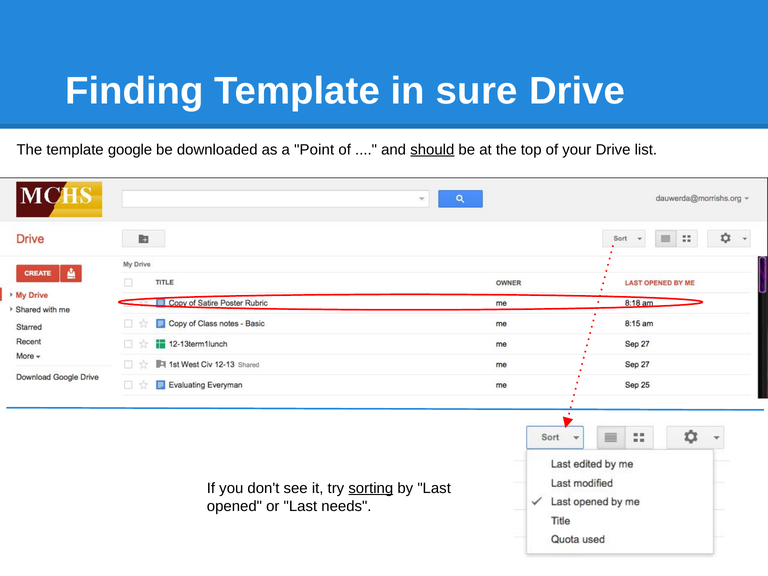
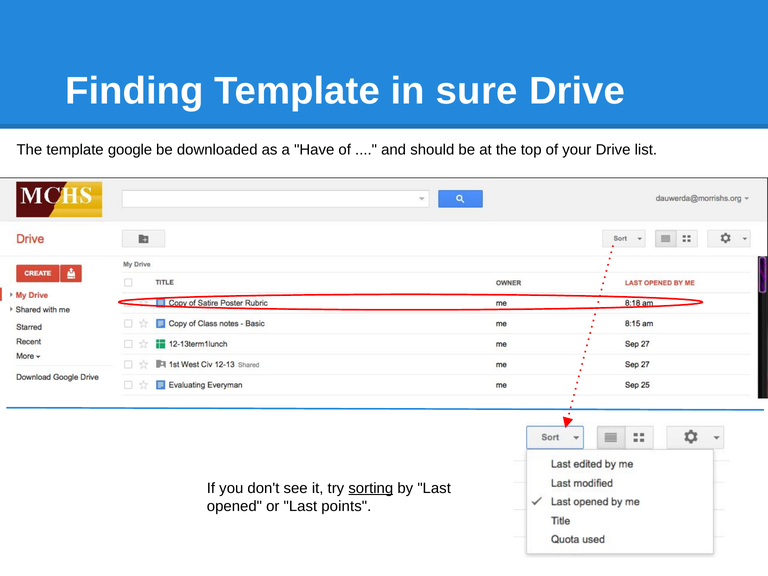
Point: Point -> Have (314, 150)
should underline: present -> none (432, 150)
needs: needs -> points (346, 506)
